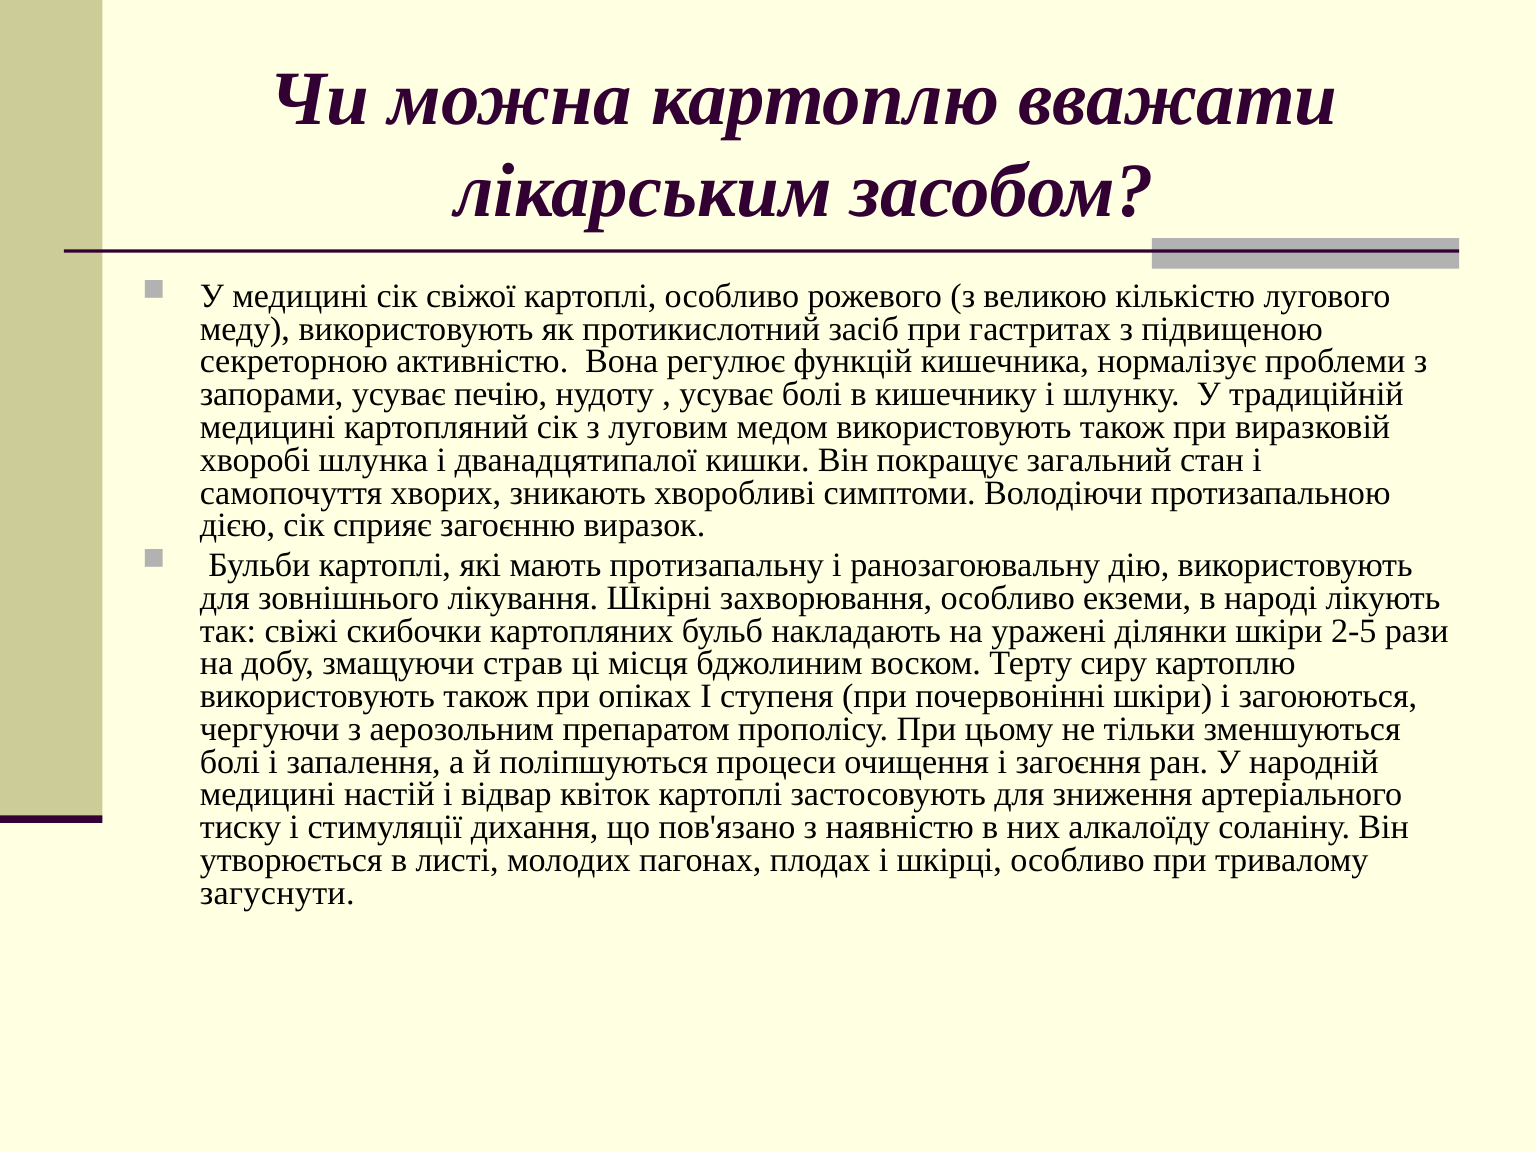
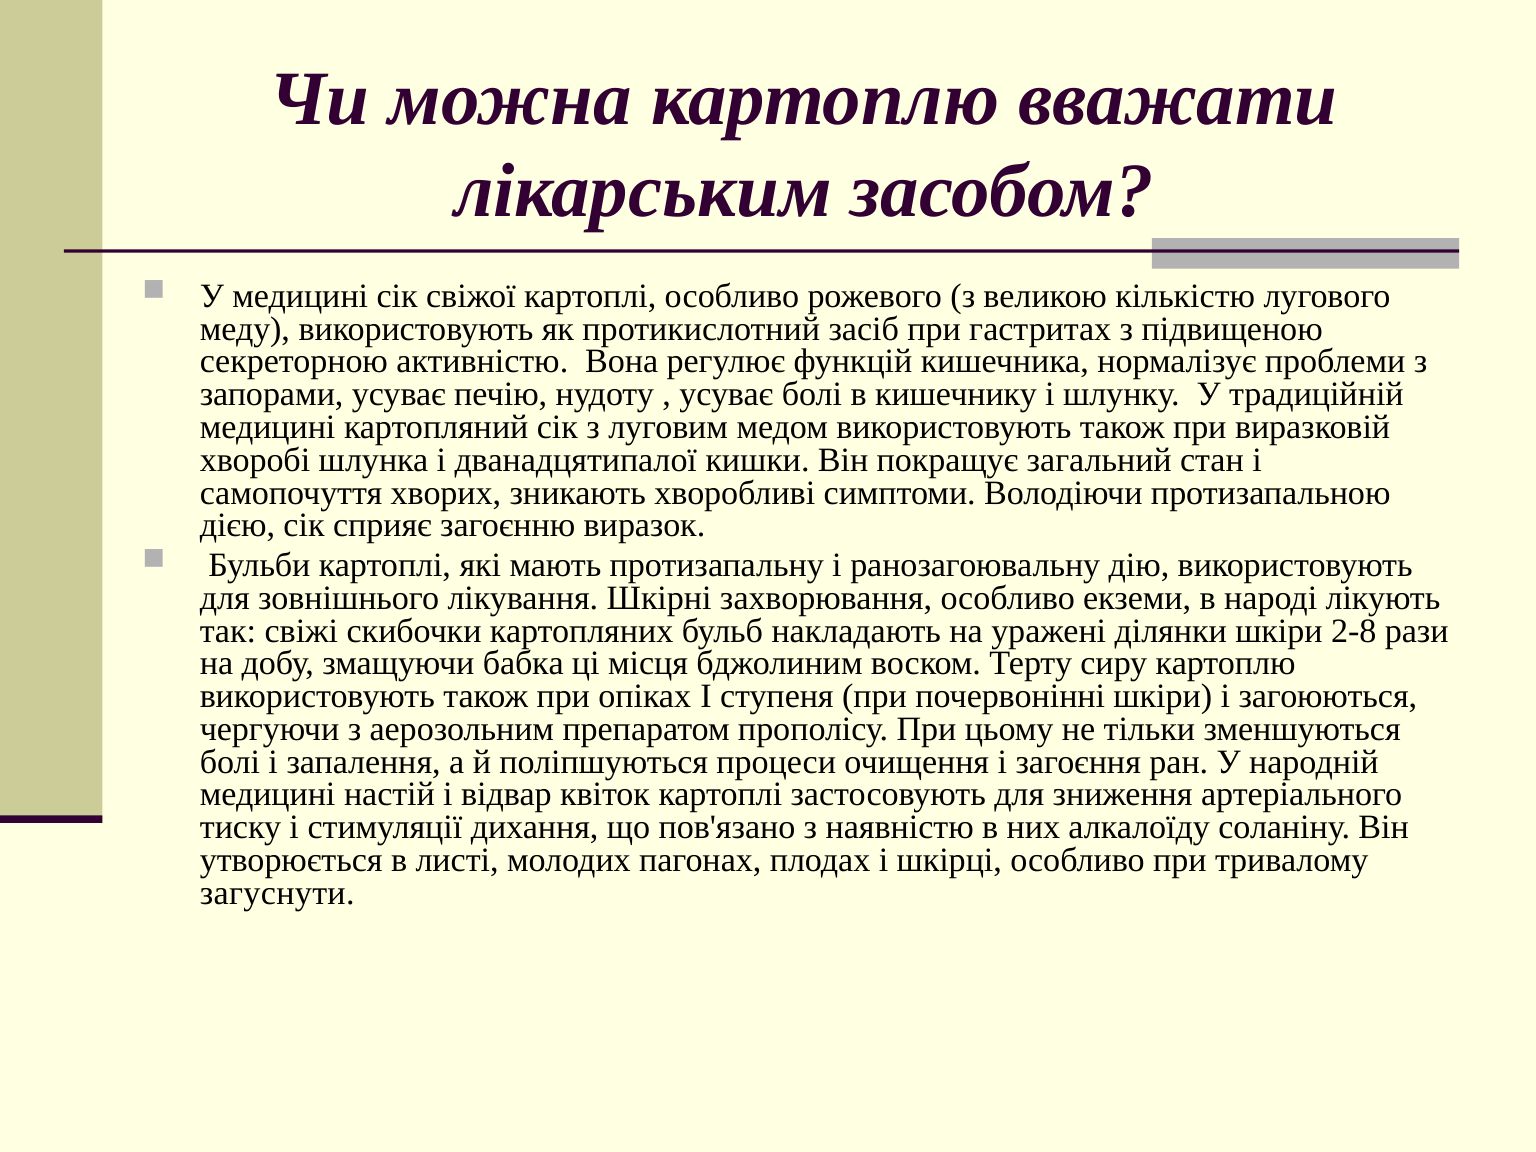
2-5: 2-5 -> 2-8 (1354, 631)
страв: страв -> бабка (523, 664)
